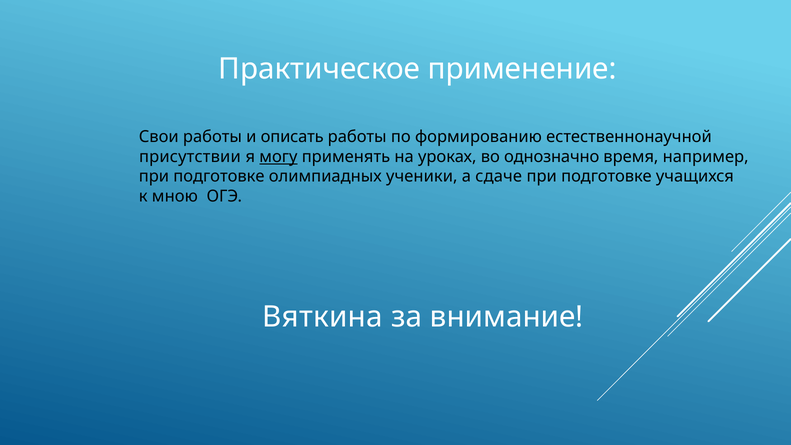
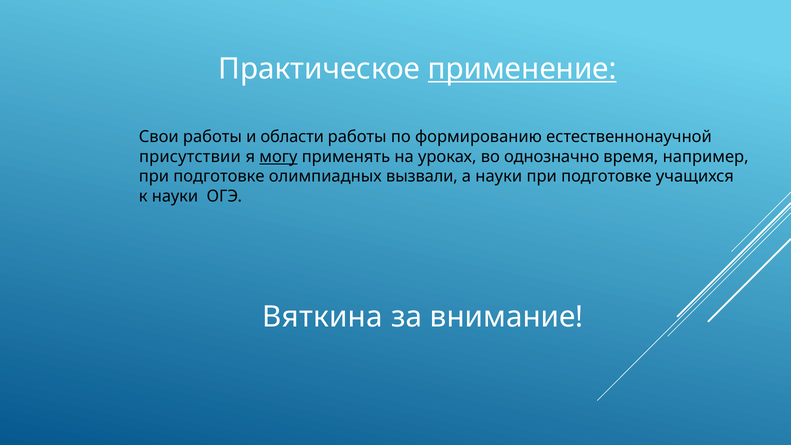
применение underline: none -> present (522, 69)
описать: описать -> области (292, 137)
ученики: ученики -> вызвали (422, 176)
а сдаче: сдаче -> науки (499, 176)
к мною: мною -> науки (175, 196)
